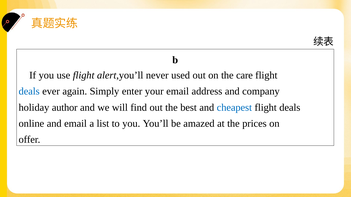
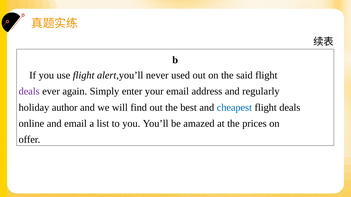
care: care -> said (244, 75)
deals colour: blue -> purple (29, 92)
company: company -> regularly (261, 92)
